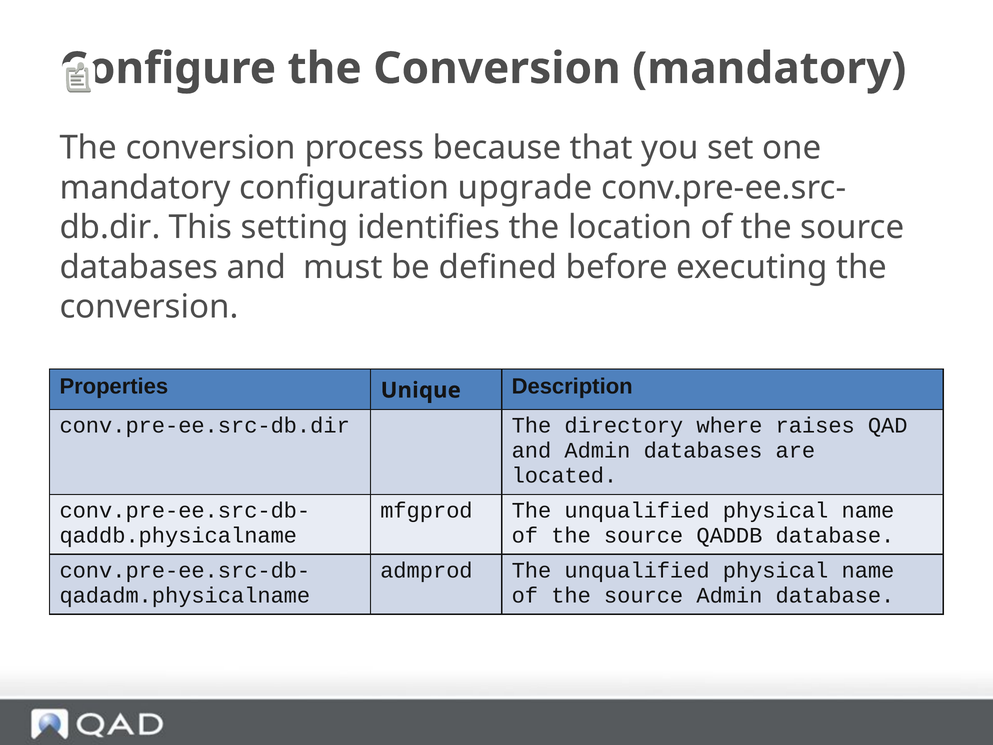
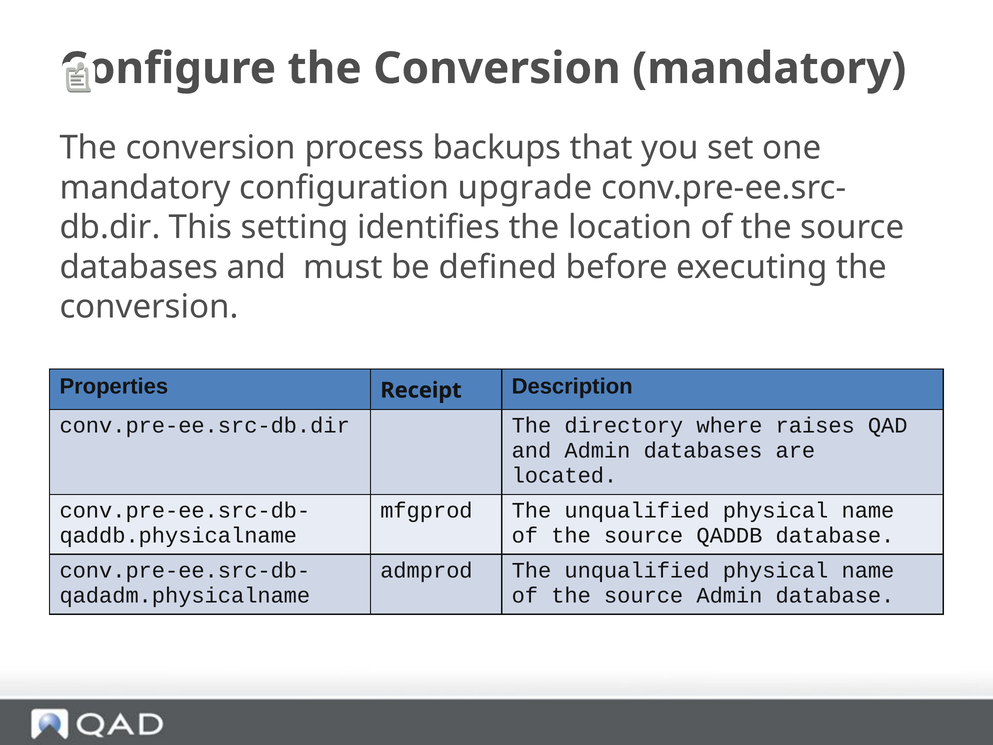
because: because -> backups (497, 148)
Unique: Unique -> Receipt (421, 390)
